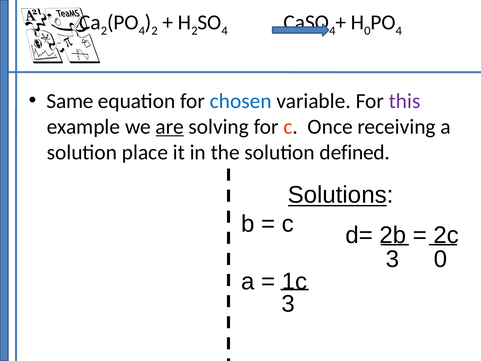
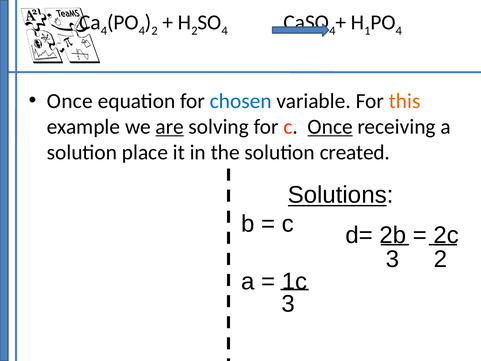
2: 2 -> 4 (104, 31)
0: 0 -> 1 (367, 31)
Same: Same -> Once (70, 101)
this colour: purple -> orange (405, 101)
Once underline: none -> present (330, 127)
defined: defined -> created (355, 152)
3 0: 0 -> 2 (440, 259)
